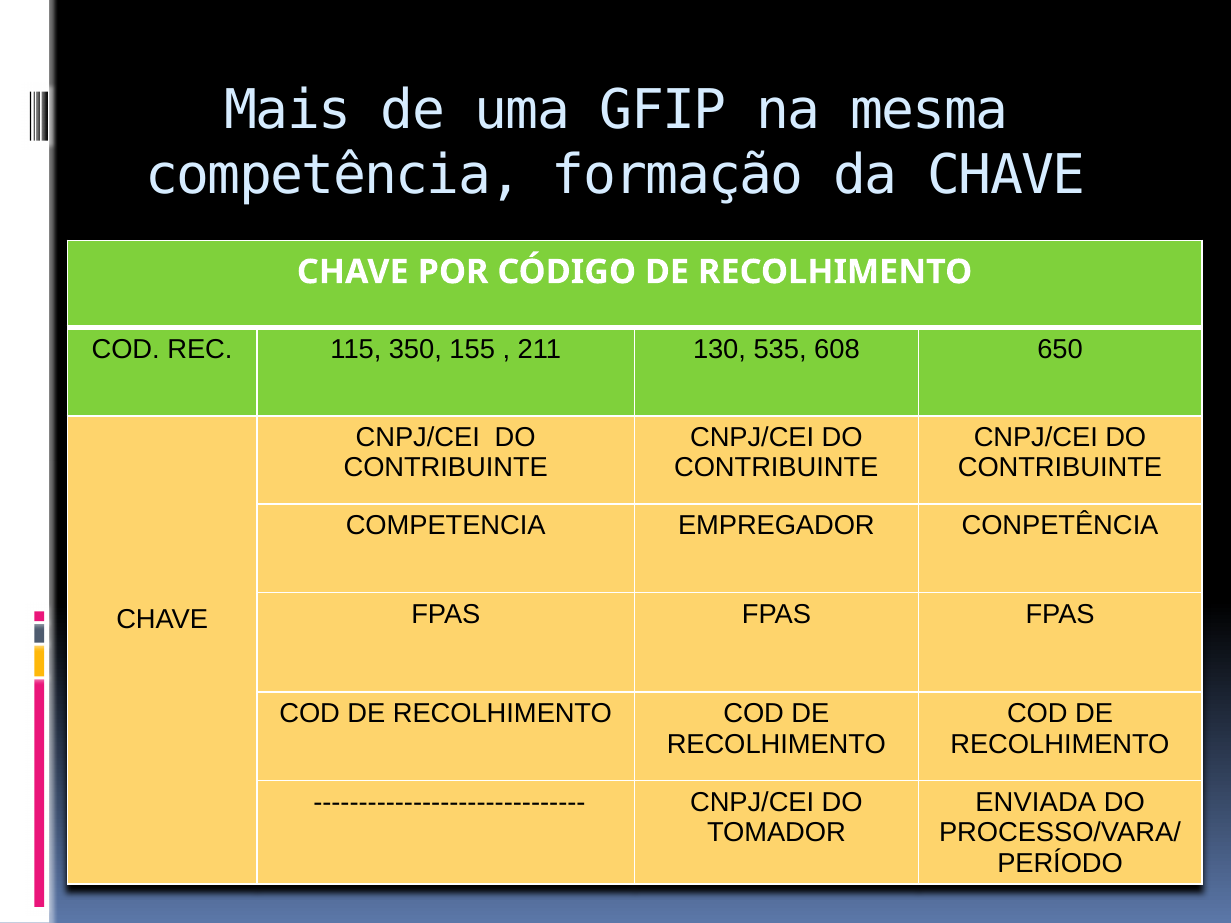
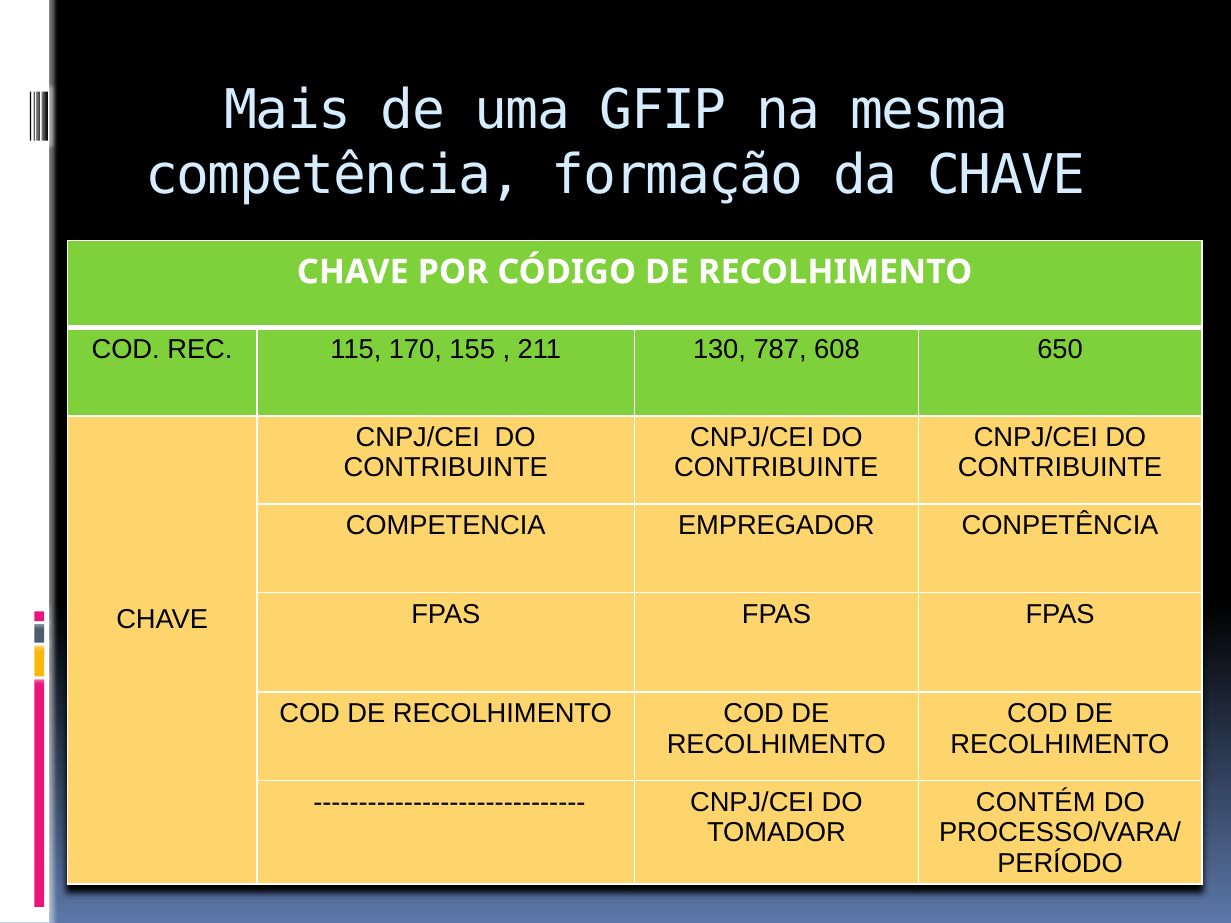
350: 350 -> 170 (415, 349)
535: 535 -> 787 (780, 349)
ENVIADA: ENVIADA -> CONTÉM (1036, 802)
